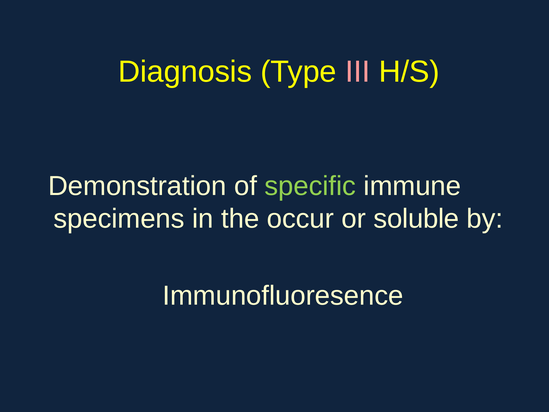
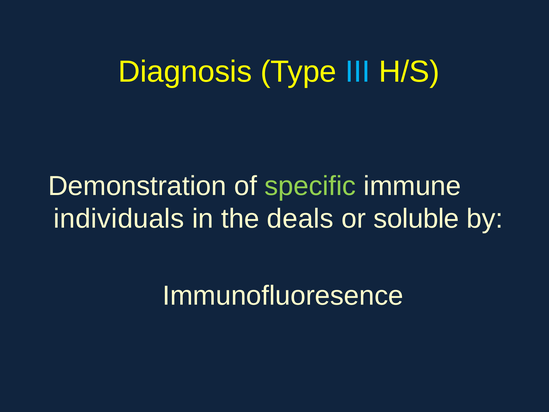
III colour: pink -> light blue (358, 72)
specimens: specimens -> individuals (119, 219)
occur: occur -> deals (300, 219)
